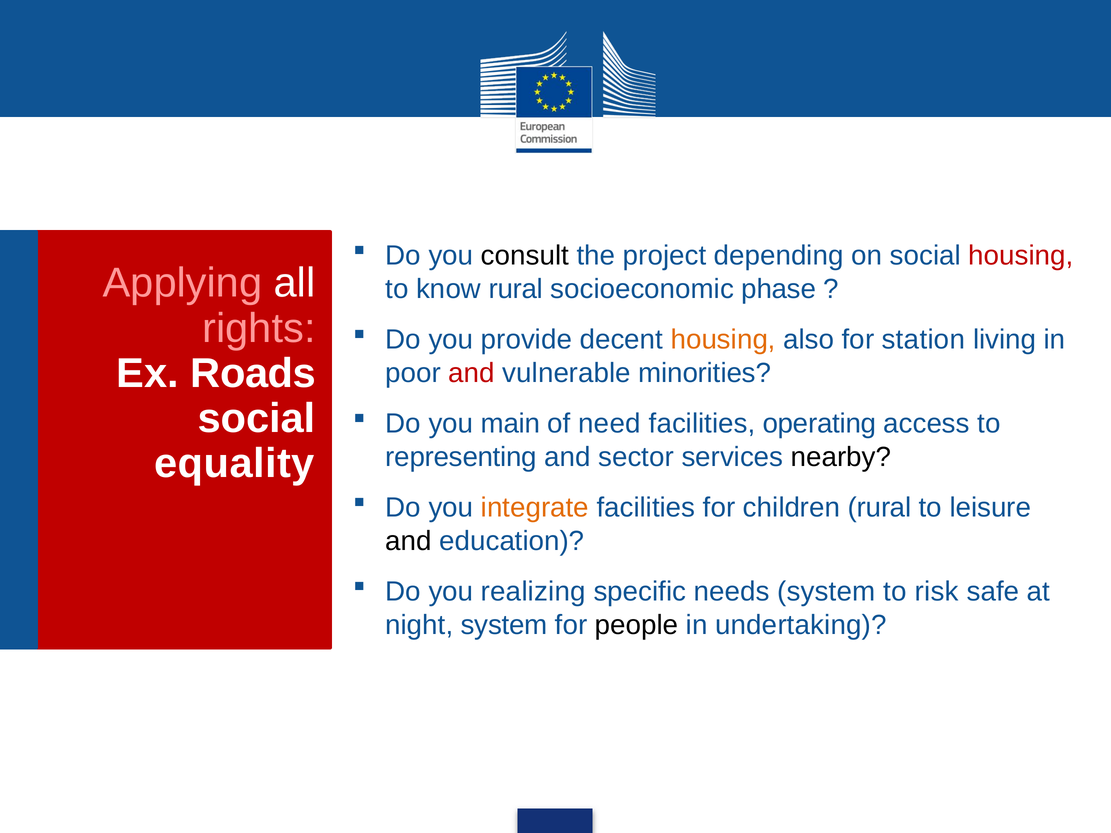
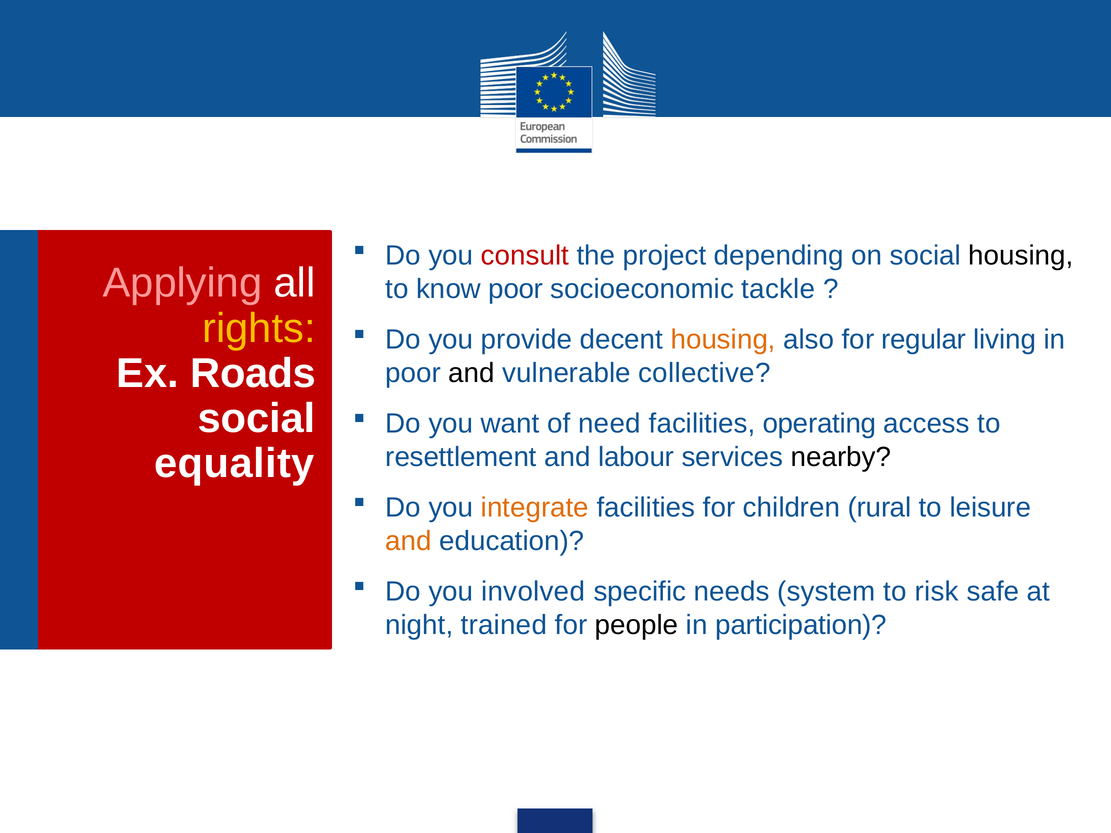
consult colour: black -> red (525, 256)
housing colour: red -> black (1021, 256)
know rural: rural -> poor (516, 289)
phase: phase -> tackle (778, 289)
rights colour: pink -> yellow (259, 328)
station: station -> regular (924, 340)
and colour: red -> black (472, 373)
minorities: minorities -> collective (704, 373)
main: main -> want (510, 424)
representing: representing -> resettlement (461, 457)
sector: sector -> labour (636, 457)
and colour: black -> orange (409, 541)
realizing: realizing -> involved (533, 592)
night system: system -> trained (504, 625)
undertaking: undertaking -> participation (801, 625)
